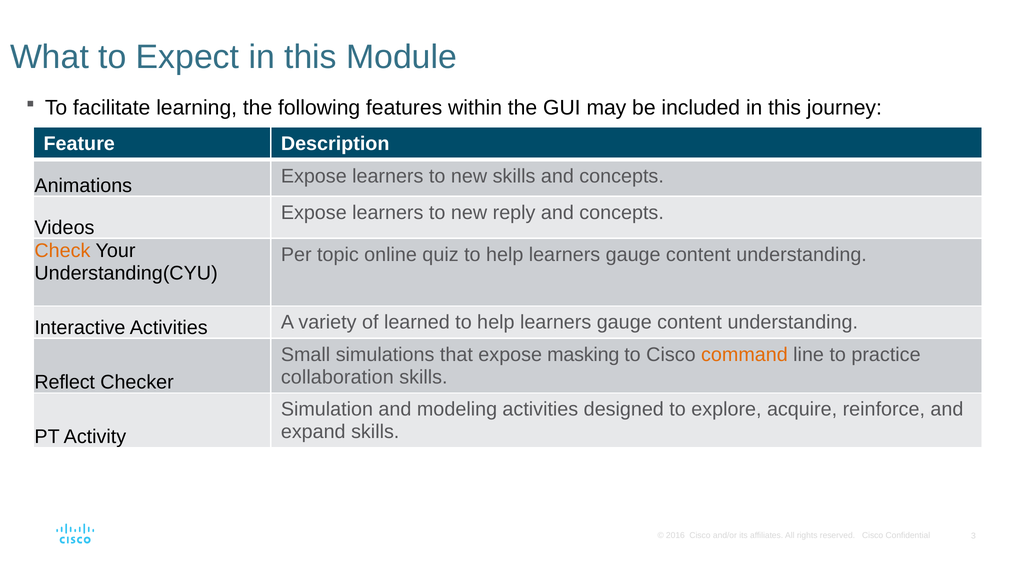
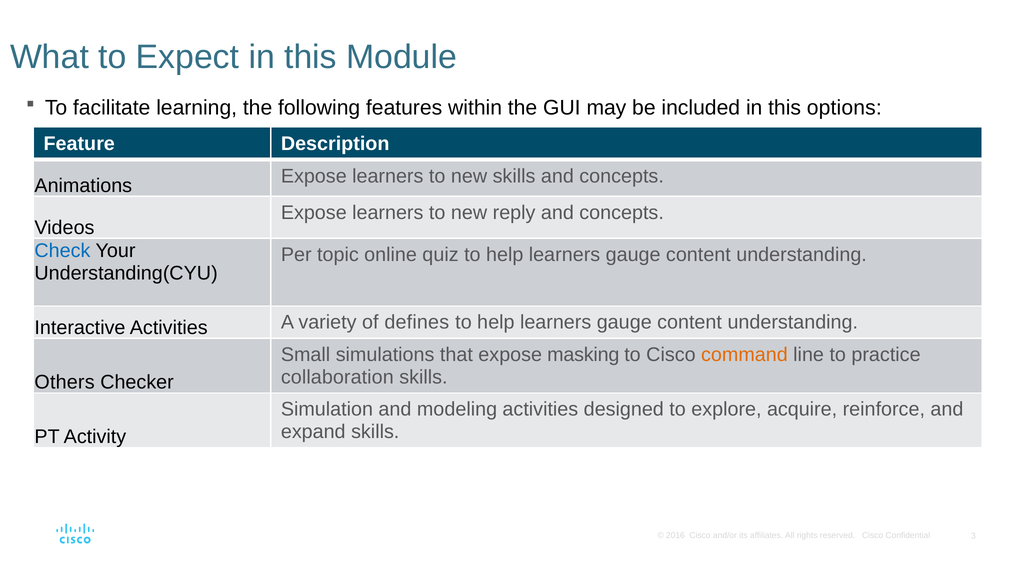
journey: journey -> options (844, 108)
Check colour: orange -> blue (62, 251)
learned: learned -> defines (417, 322)
Reflect: Reflect -> Others (65, 382)
